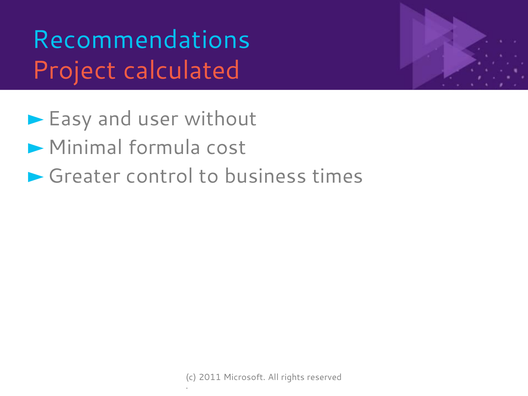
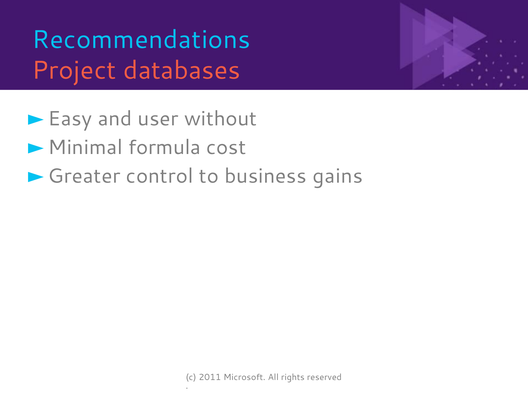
calculated: calculated -> databases (182, 70)
times: times -> gains (338, 176)
